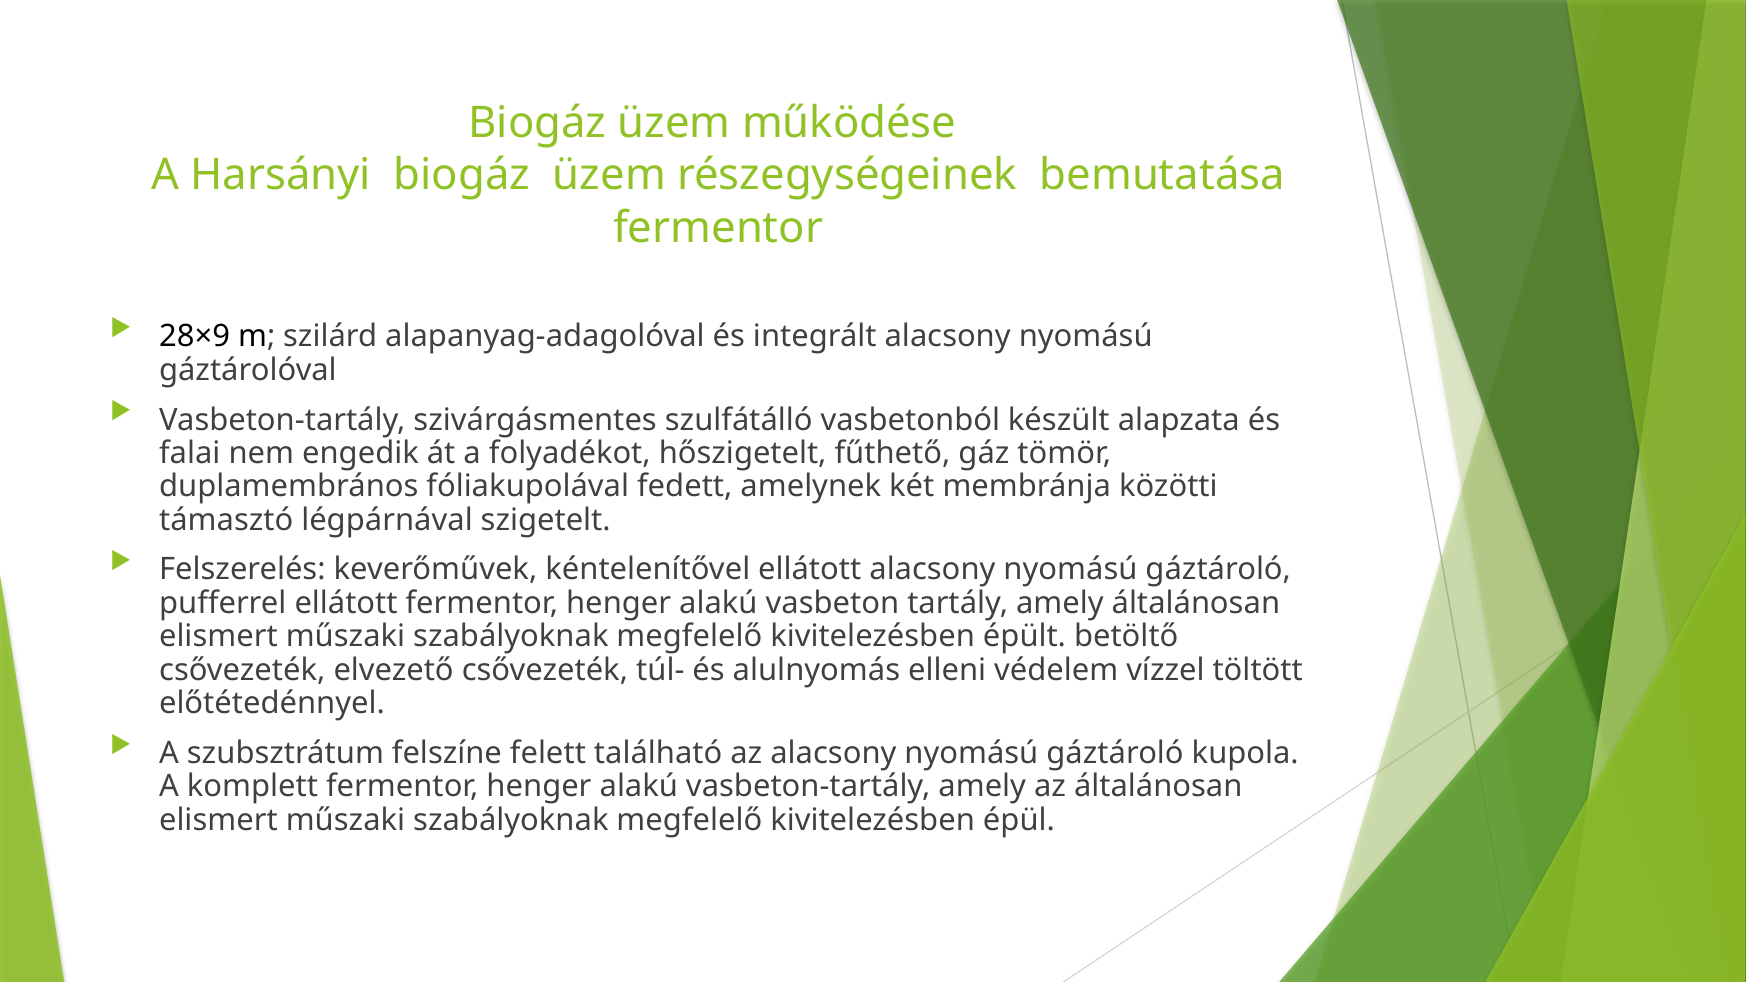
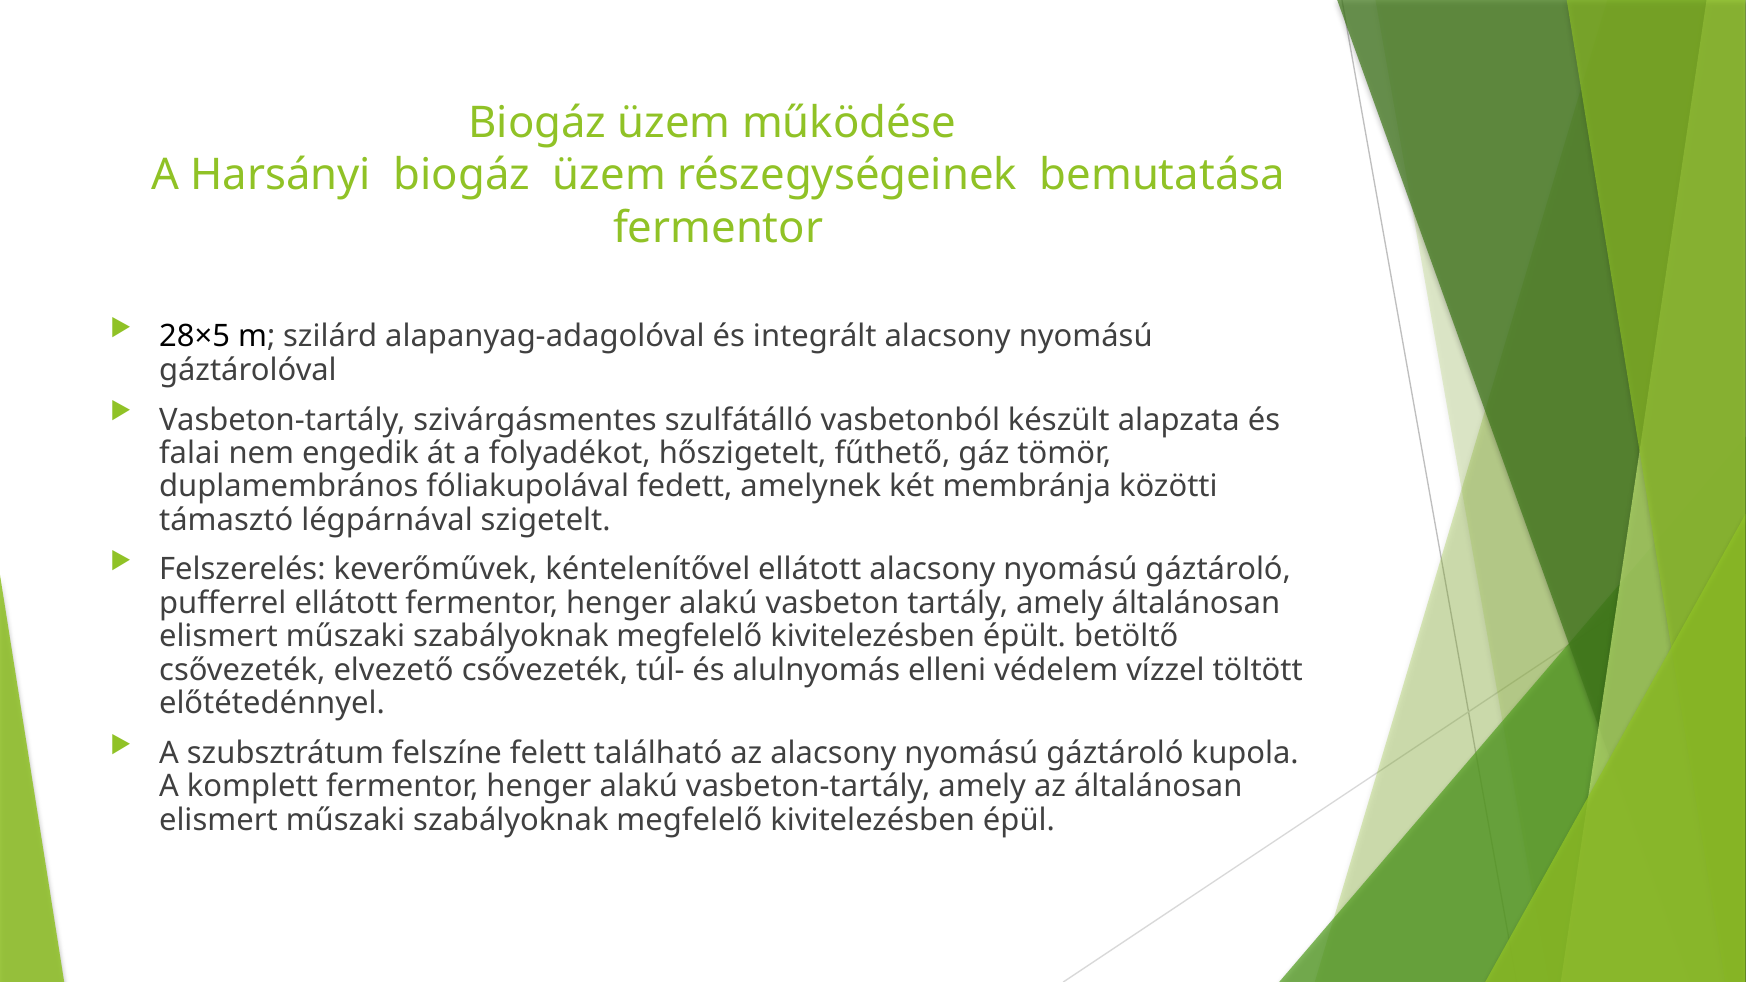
28×9: 28×9 -> 28×5 (195, 337)
